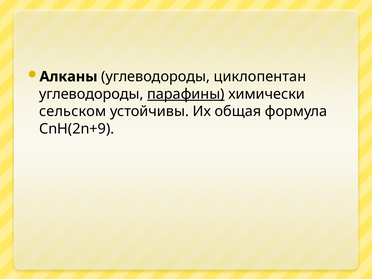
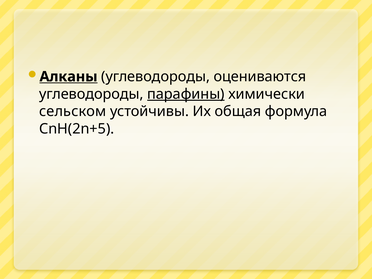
Алканы underline: none -> present (69, 77)
циклопентан: циклопентан -> оцениваются (260, 77)
СnH(2n+9: СnH(2n+9 -> СnH(2n+5 (77, 129)
